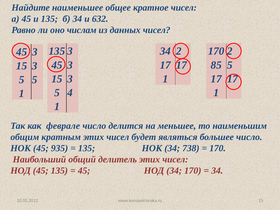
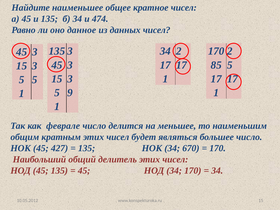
632: 632 -> 474 (100, 19)
числам: числам -> данное (82, 30)
4: 4 -> 9 (70, 93)
935: 935 -> 427 (60, 148)
738: 738 -> 670 (191, 148)
